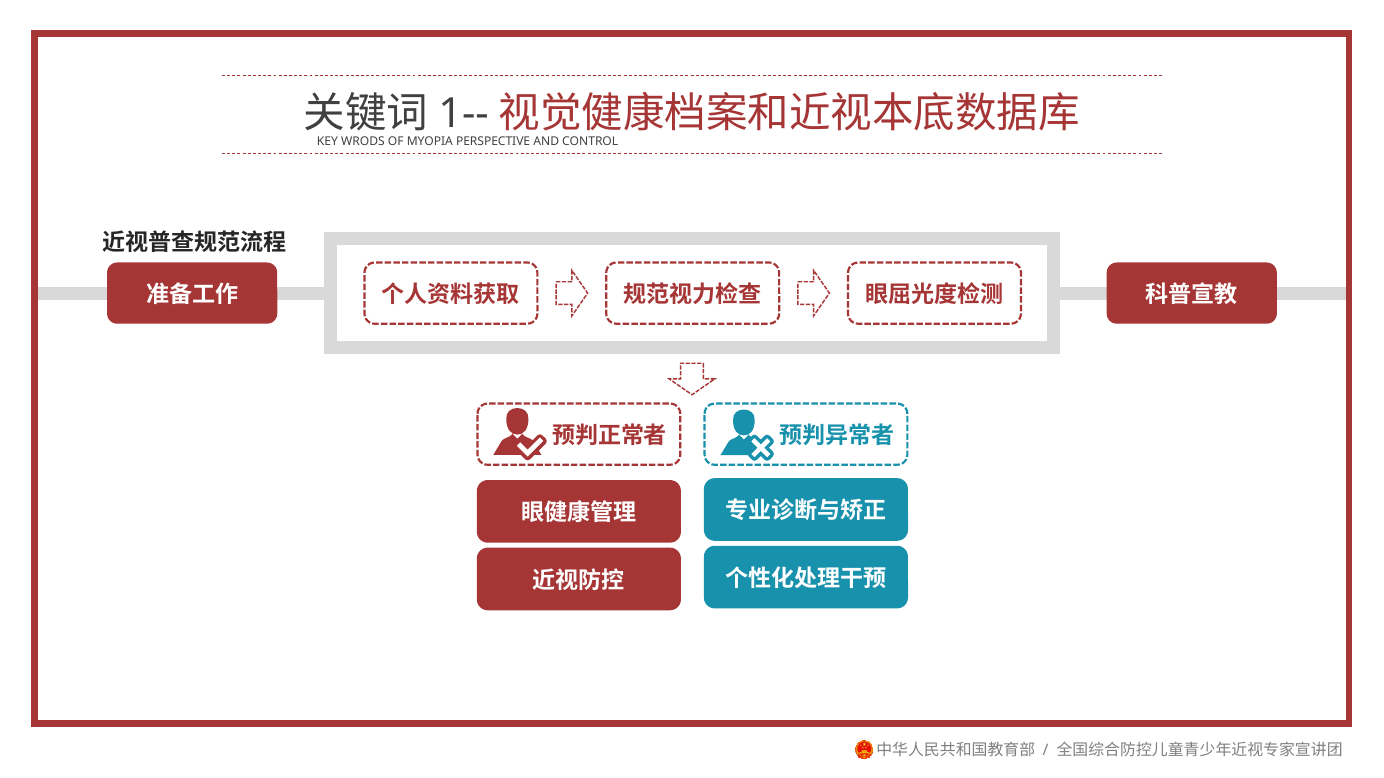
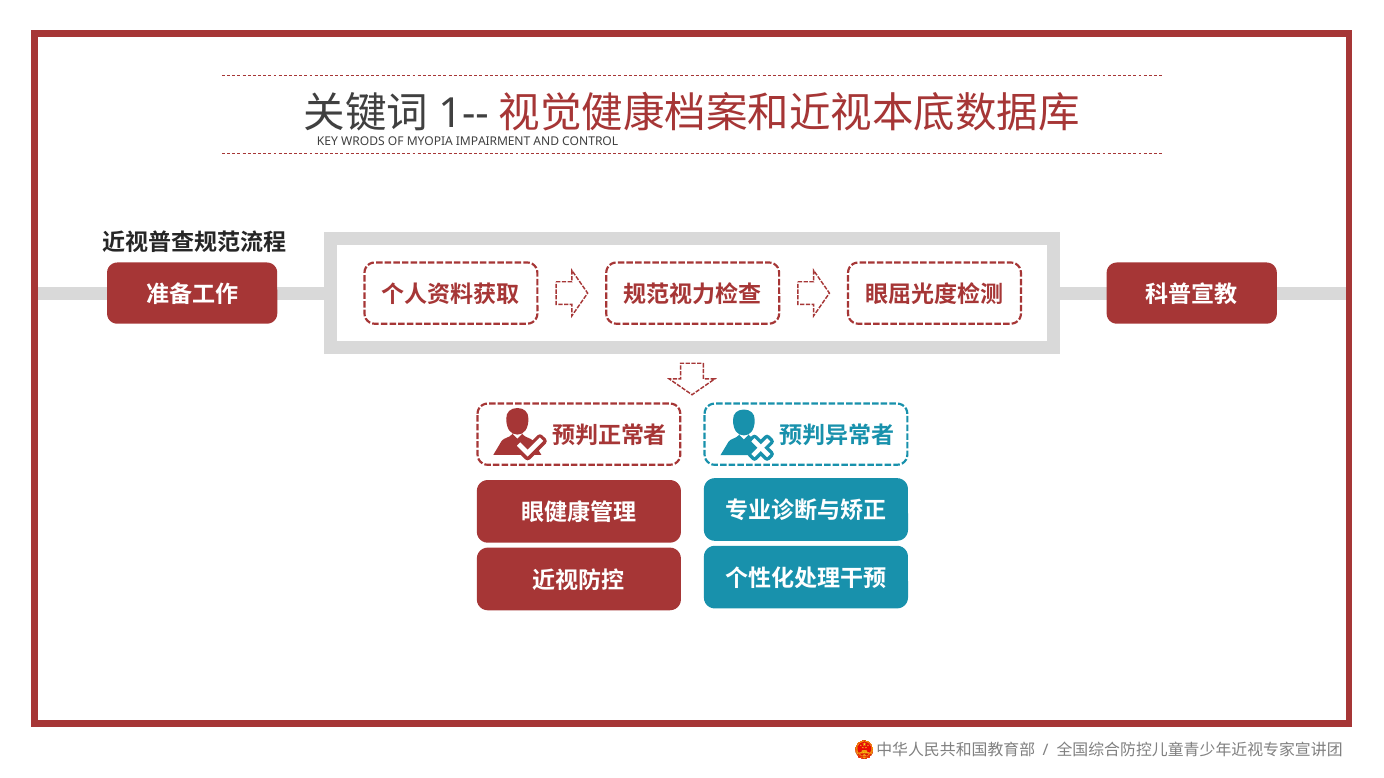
PERSPECTIVE: PERSPECTIVE -> IMPAIRMENT (493, 142)
